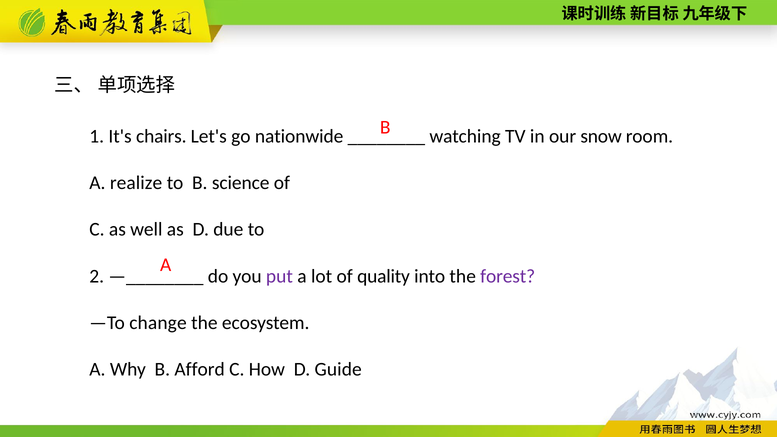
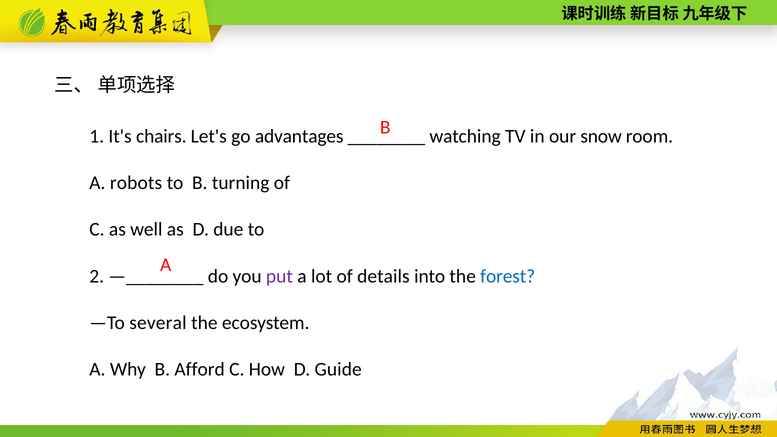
nationwide: nationwide -> advantages (299, 136)
realize: realize -> robots (136, 183)
science: science -> turning (241, 183)
quality: quality -> details (383, 276)
forest colour: purple -> blue (508, 276)
change: change -> several (158, 323)
